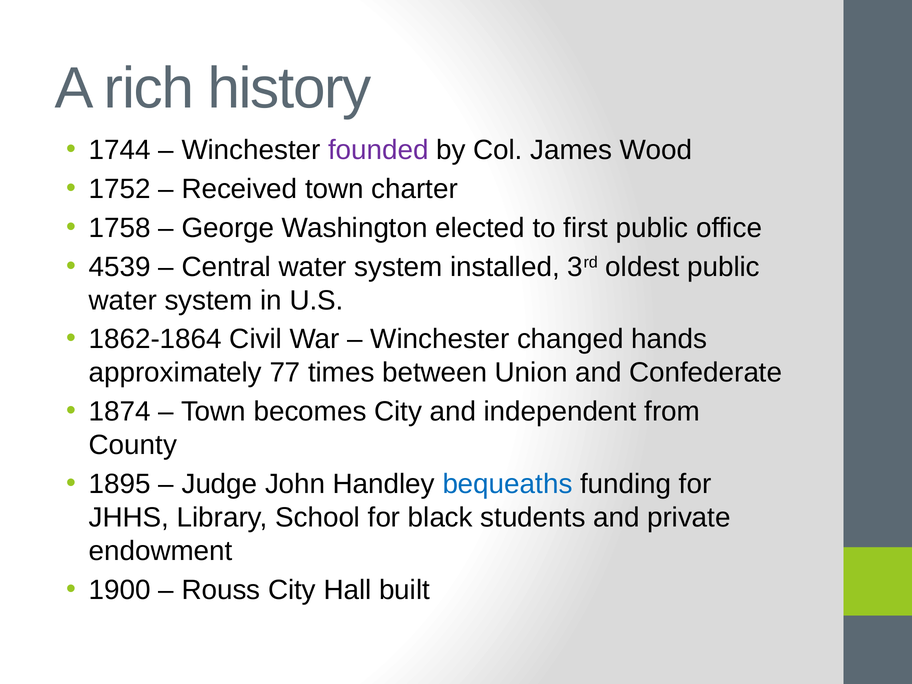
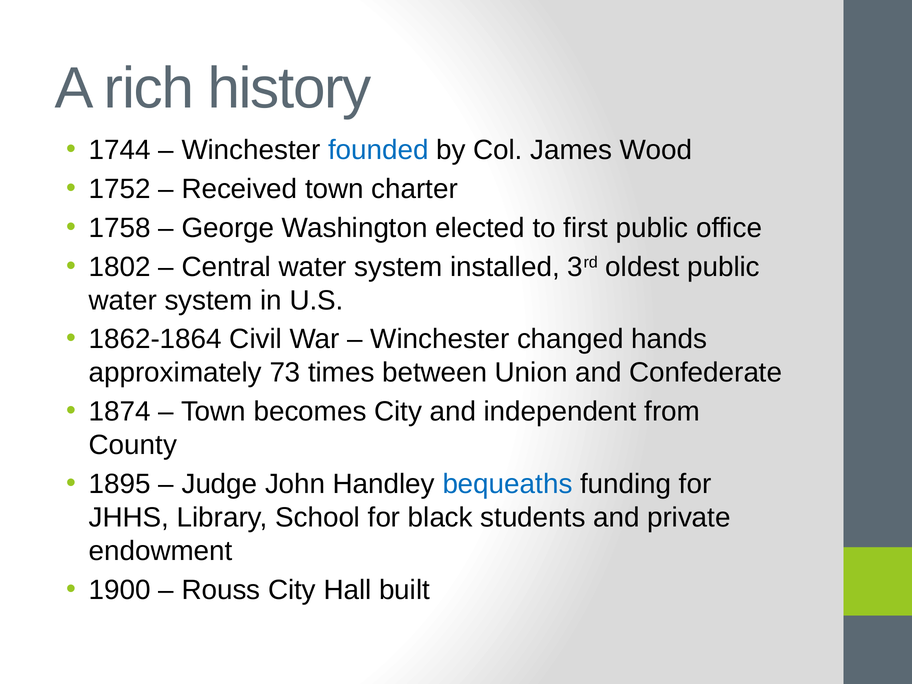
founded colour: purple -> blue (378, 150)
4539: 4539 -> 1802 (120, 267)
77: 77 -> 73 (285, 373)
